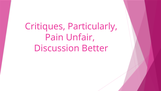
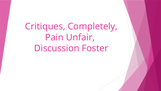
Particularly: Particularly -> Completely (93, 26)
Better: Better -> Foster (95, 48)
